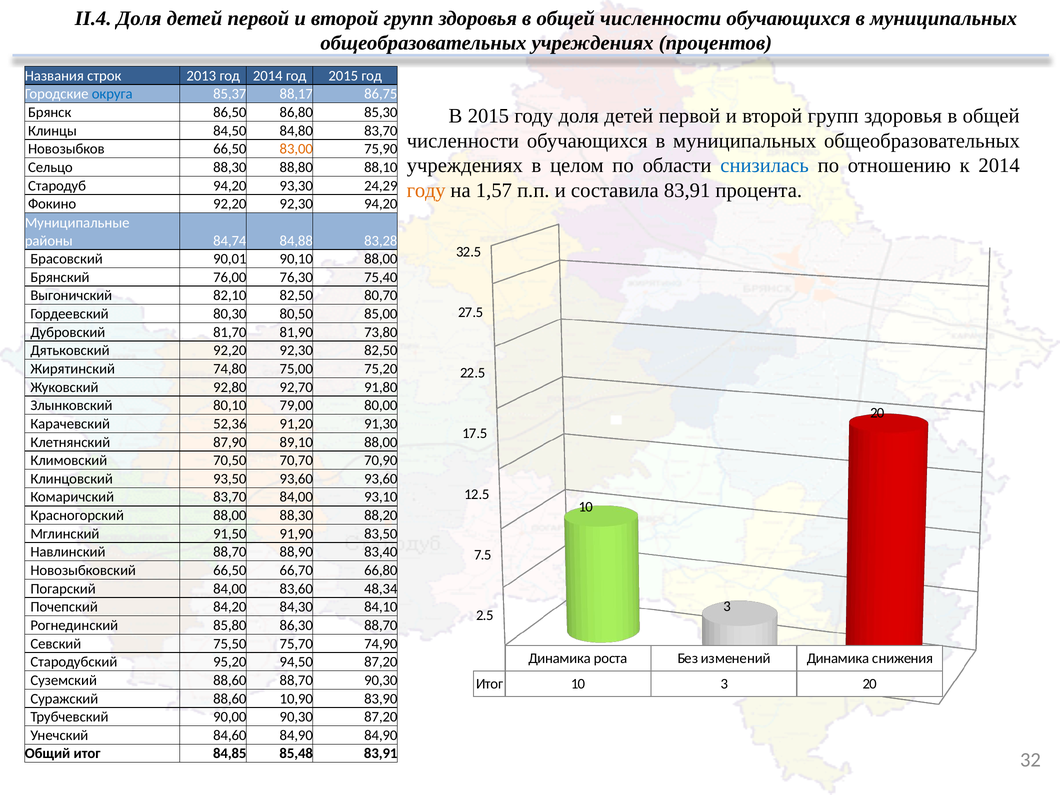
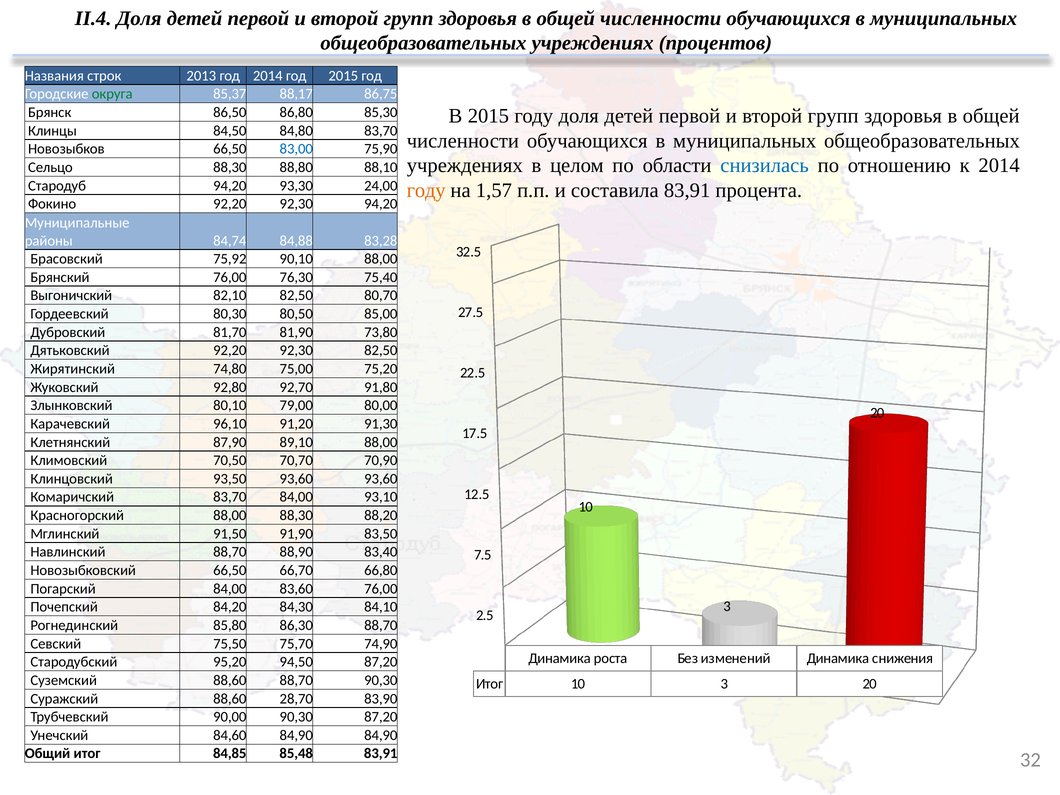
округа colour: blue -> green (112, 94)
83,00 colour: orange -> blue (296, 149)
24,29: 24,29 -> 24,00 (381, 186)
90,01: 90,01 -> 75,92 (230, 259)
52,36: 52,36 -> 96,10 (230, 424)
83,60 48,34: 48,34 -> 76,00 (381, 589)
10,90: 10,90 -> 28,70 (296, 699)
